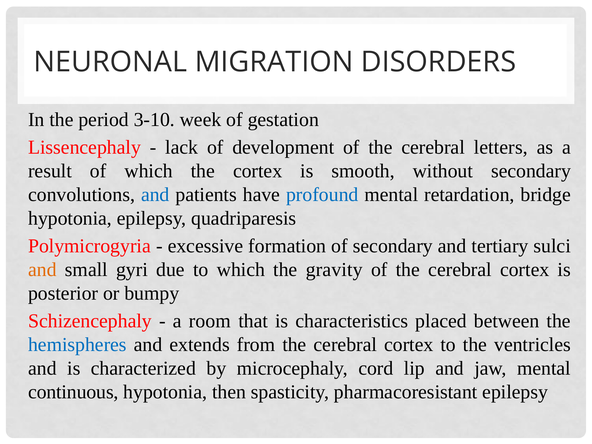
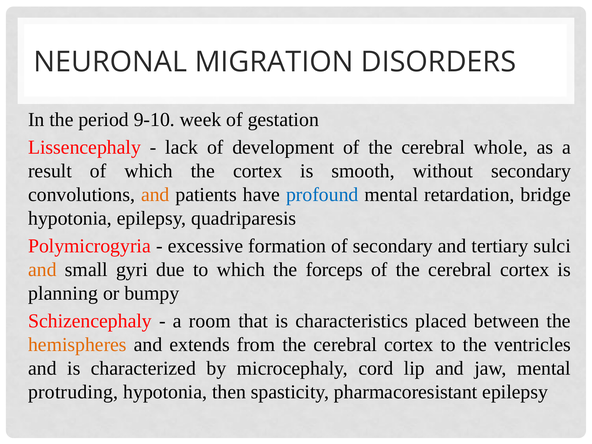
3-10: 3-10 -> 9-10 (154, 120)
letters: letters -> whole (501, 147)
and colour: blue -> orange (155, 195)
gravity: gravity -> forceps (334, 270)
posterior: posterior -> planning (63, 293)
hemispheres colour: blue -> orange (77, 345)
continuous: continuous -> protruding (73, 392)
